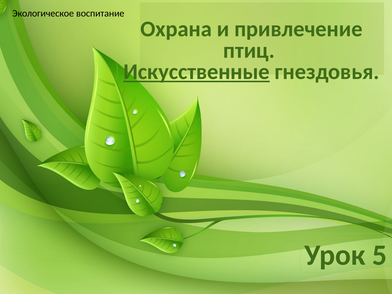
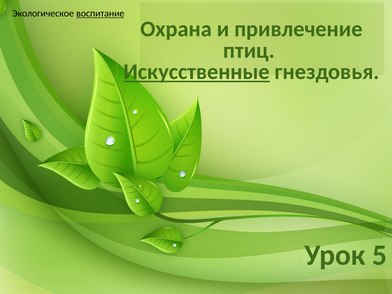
воспитание underline: none -> present (100, 13)
